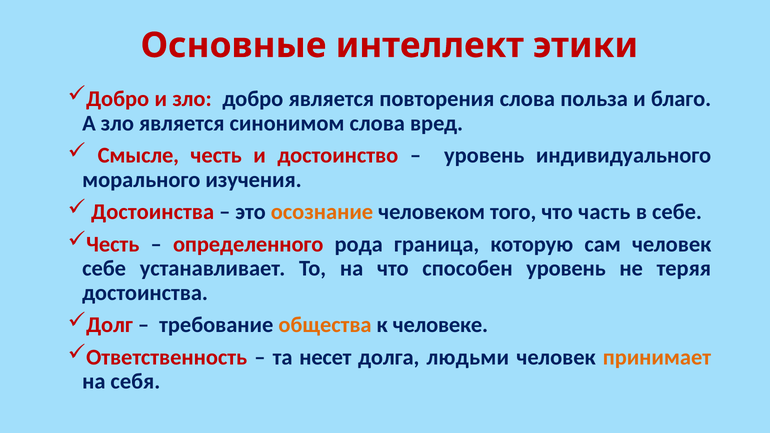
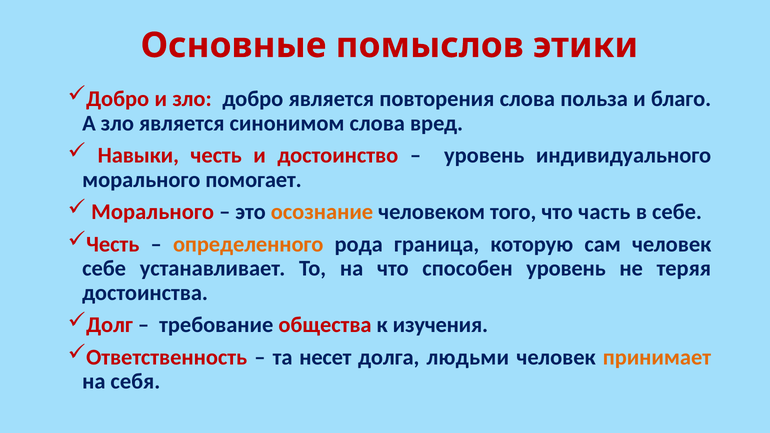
интеллект: интеллект -> помыслов (430, 45)
Смысле: Смысле -> Навыки (138, 155)
изучения: изучения -> помогает (254, 180)
Достоинства: Достоинства -> Морального (153, 212)
определенного colour: red -> orange (248, 244)
общества colour: orange -> red (325, 325)
человеке: человеке -> изучения (440, 325)
